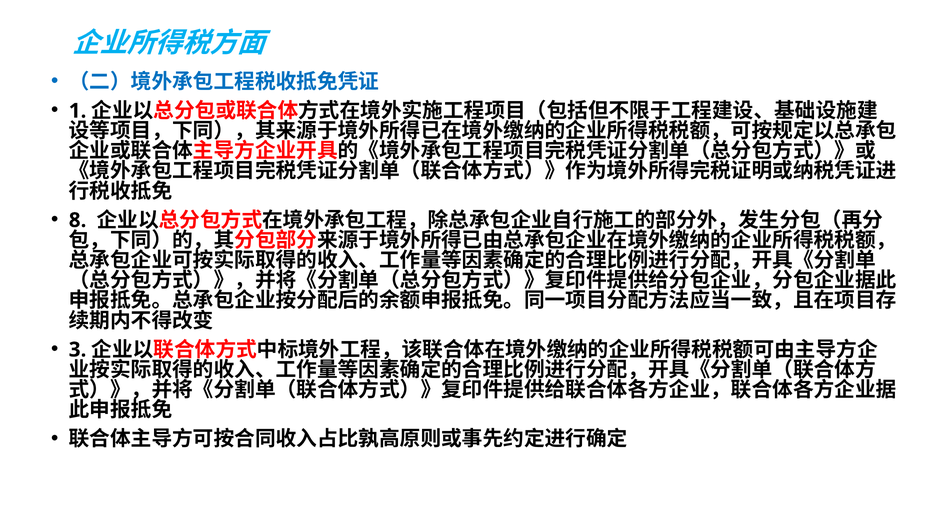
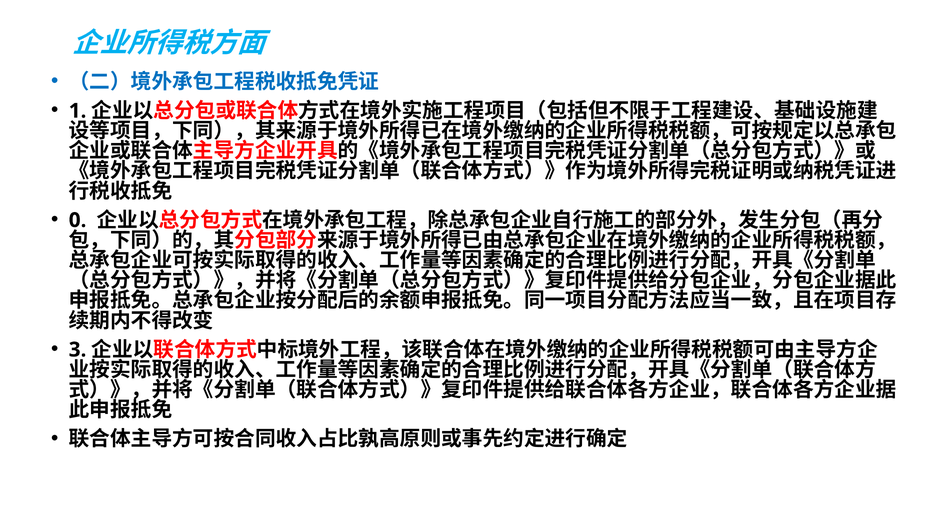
8: 8 -> 0 (78, 220)
